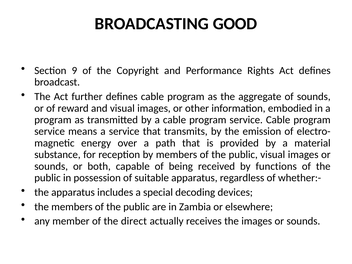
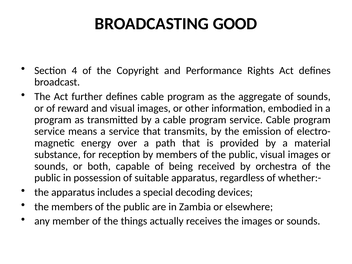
9: 9 -> 4 (74, 71)
functions: functions -> orchestra (276, 166)
direct: direct -> things (134, 221)
